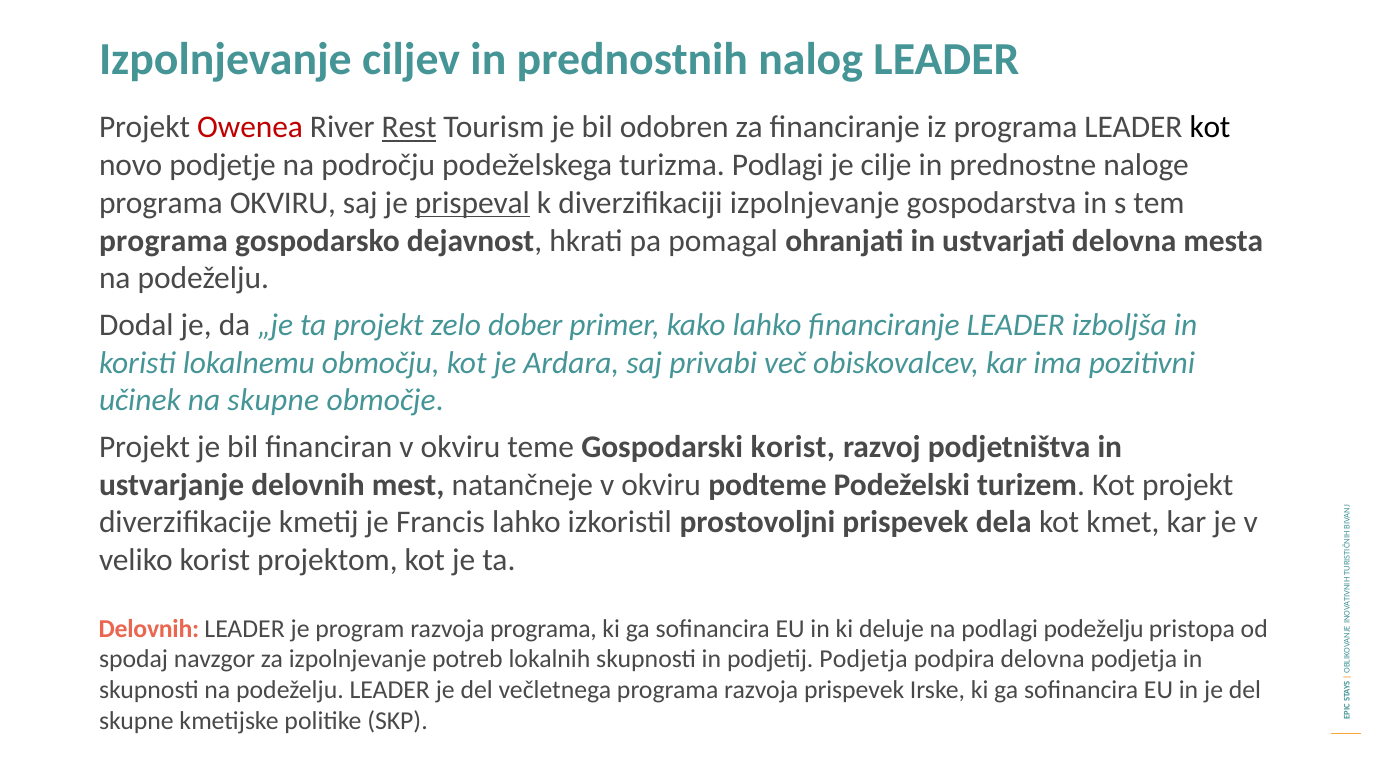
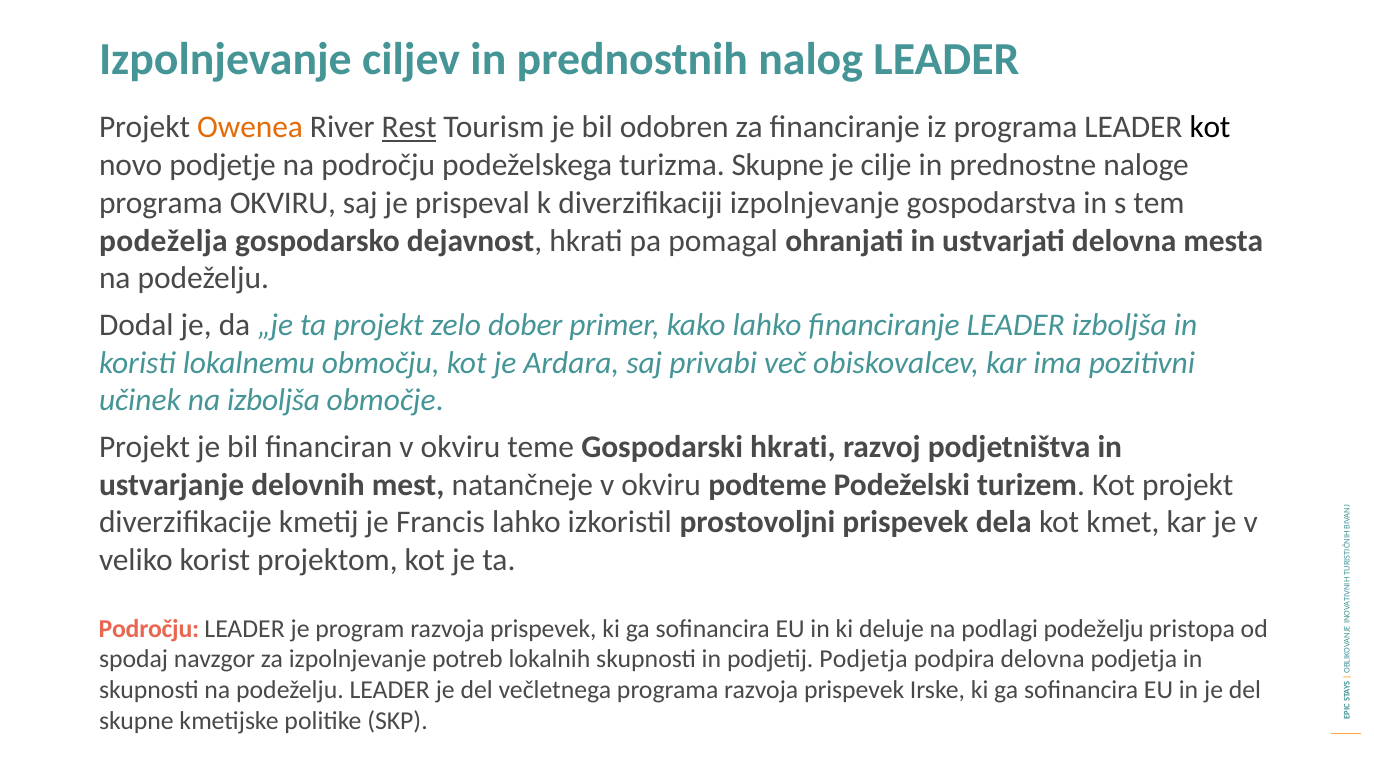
Owenea colour: red -> orange (250, 127)
turizma Podlagi: Podlagi -> Skupne (778, 165)
prispeval underline: present -> none (472, 203)
programa: programa -> podeželja (163, 241)
na skupne: skupne -> izboljša (274, 400)
Gospodarski korist: korist -> hkrati (793, 447)
Delovnih: Delovnih -> Področju (149, 628)
program razvoja programa: programa -> prispevek (543, 628)
